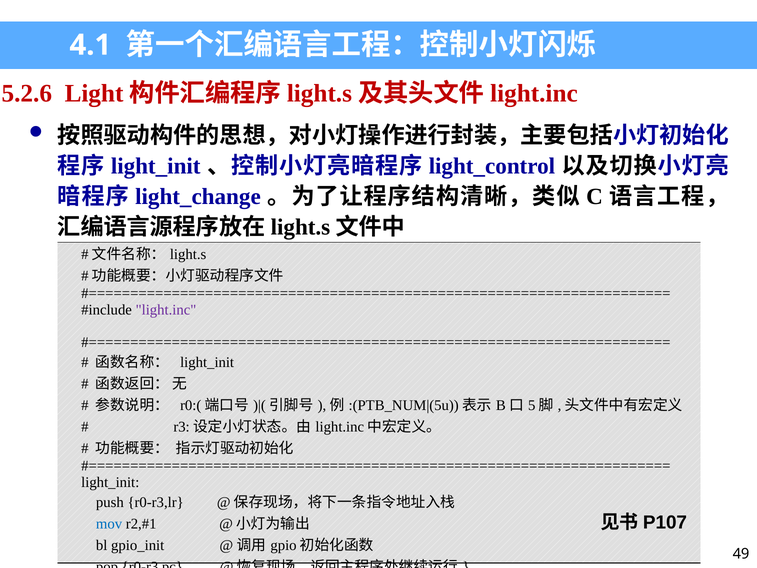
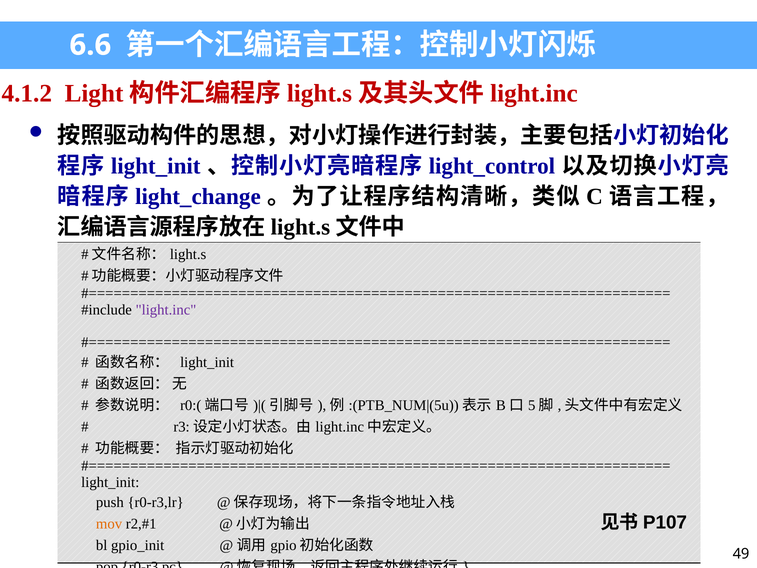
4.1: 4.1 -> 6.6 (90, 45)
5.2.6: 5.2.6 -> 4.1.2 (27, 93)
mov colour: blue -> orange (109, 524)
